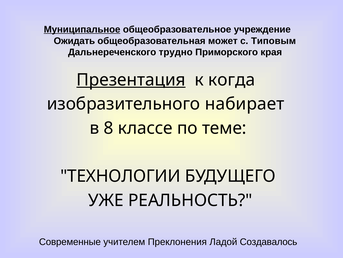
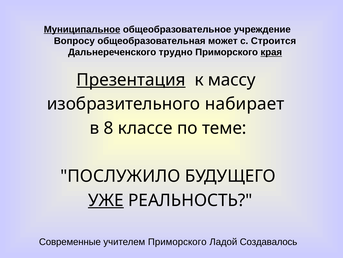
Ожидать: Ожидать -> Вопросу (74, 41)
Типовым: Типовым -> Строится (273, 41)
края underline: none -> present (271, 52)
когда: когда -> массу (232, 80)
ТЕХНОЛОГИИ: ТЕХНОЛОГИИ -> ПОСЛУЖИЛО (120, 176)
УЖЕ underline: none -> present (106, 200)
учителем Преклонения: Преклонения -> Приморского (177, 241)
